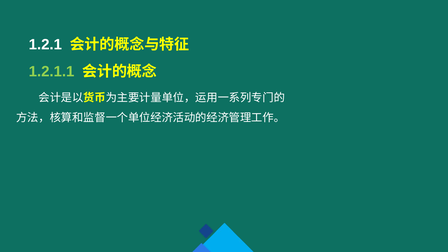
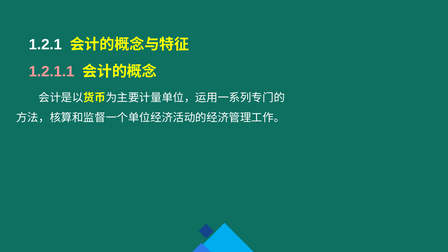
1.2.1.1 colour: light green -> pink (52, 72)
